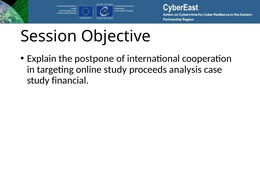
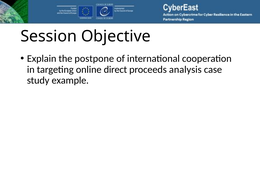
online study: study -> direct (115, 69)
financial: financial -> example (70, 80)
